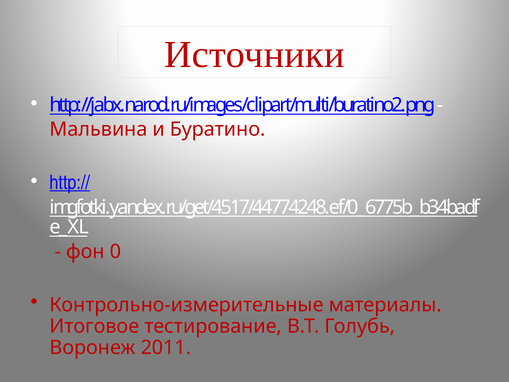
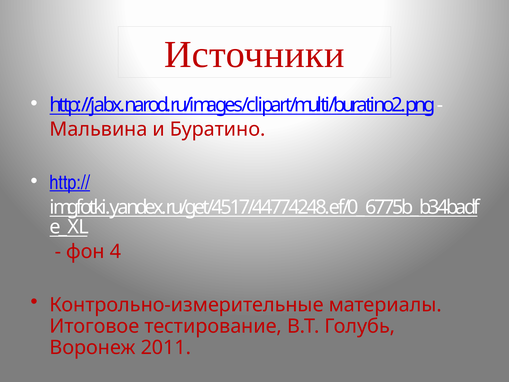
0: 0 -> 4 (115, 251)
